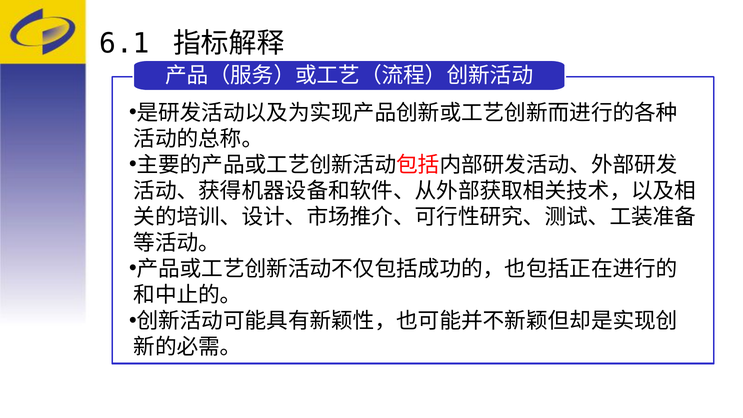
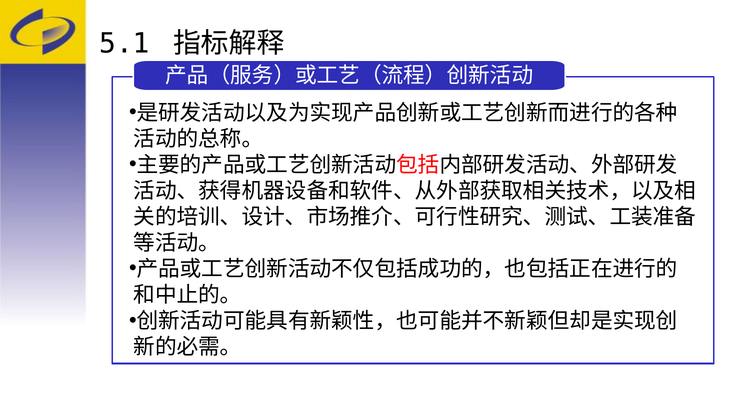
6.1: 6.1 -> 5.1 (124, 44)
